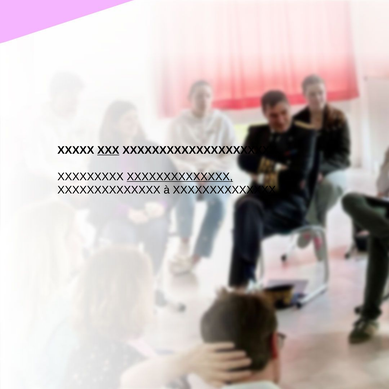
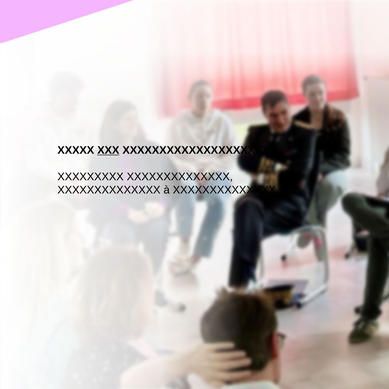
XXXXXXXXXXXXXX underline: present -> none (180, 177)
